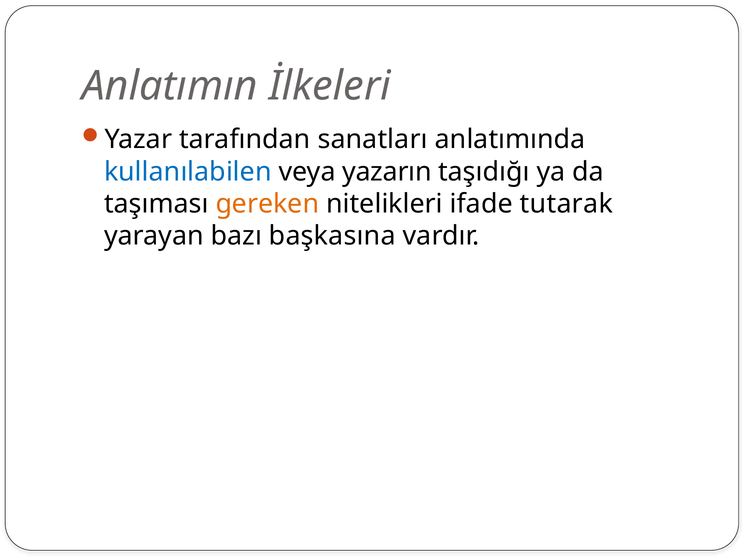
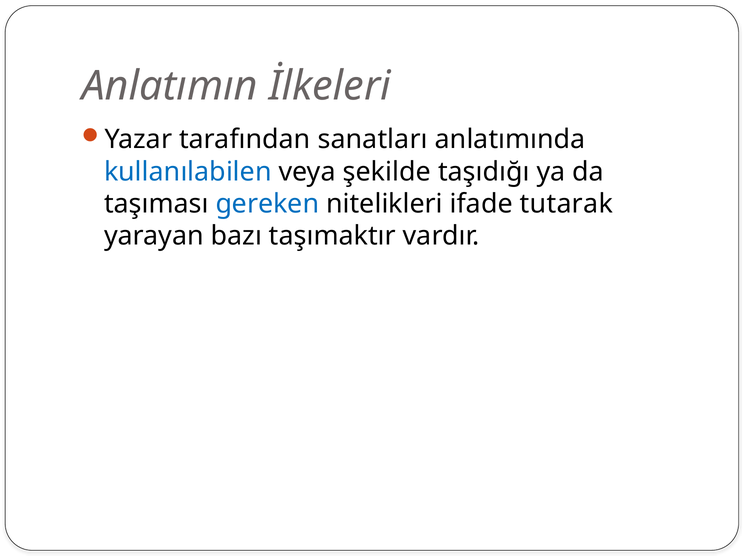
yazarın: yazarın -> şekilde (387, 172)
gereken colour: orange -> blue (267, 204)
başkasına: başkasına -> taşımaktır (332, 236)
